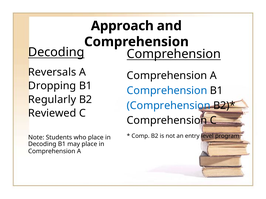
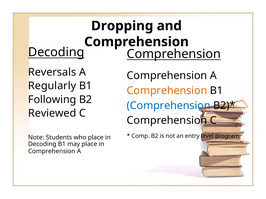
Approach: Approach -> Dropping (122, 26)
Dropping: Dropping -> Regularly (52, 86)
Comprehension colour: blue -> orange (167, 91)
Regularly: Regularly -> Following (52, 100)
